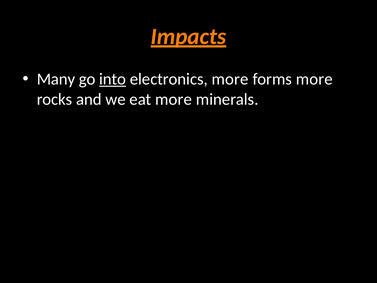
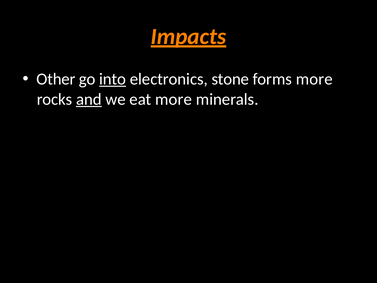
Many: Many -> Other (56, 79)
electronics more: more -> stone (230, 79)
and underline: none -> present (89, 99)
